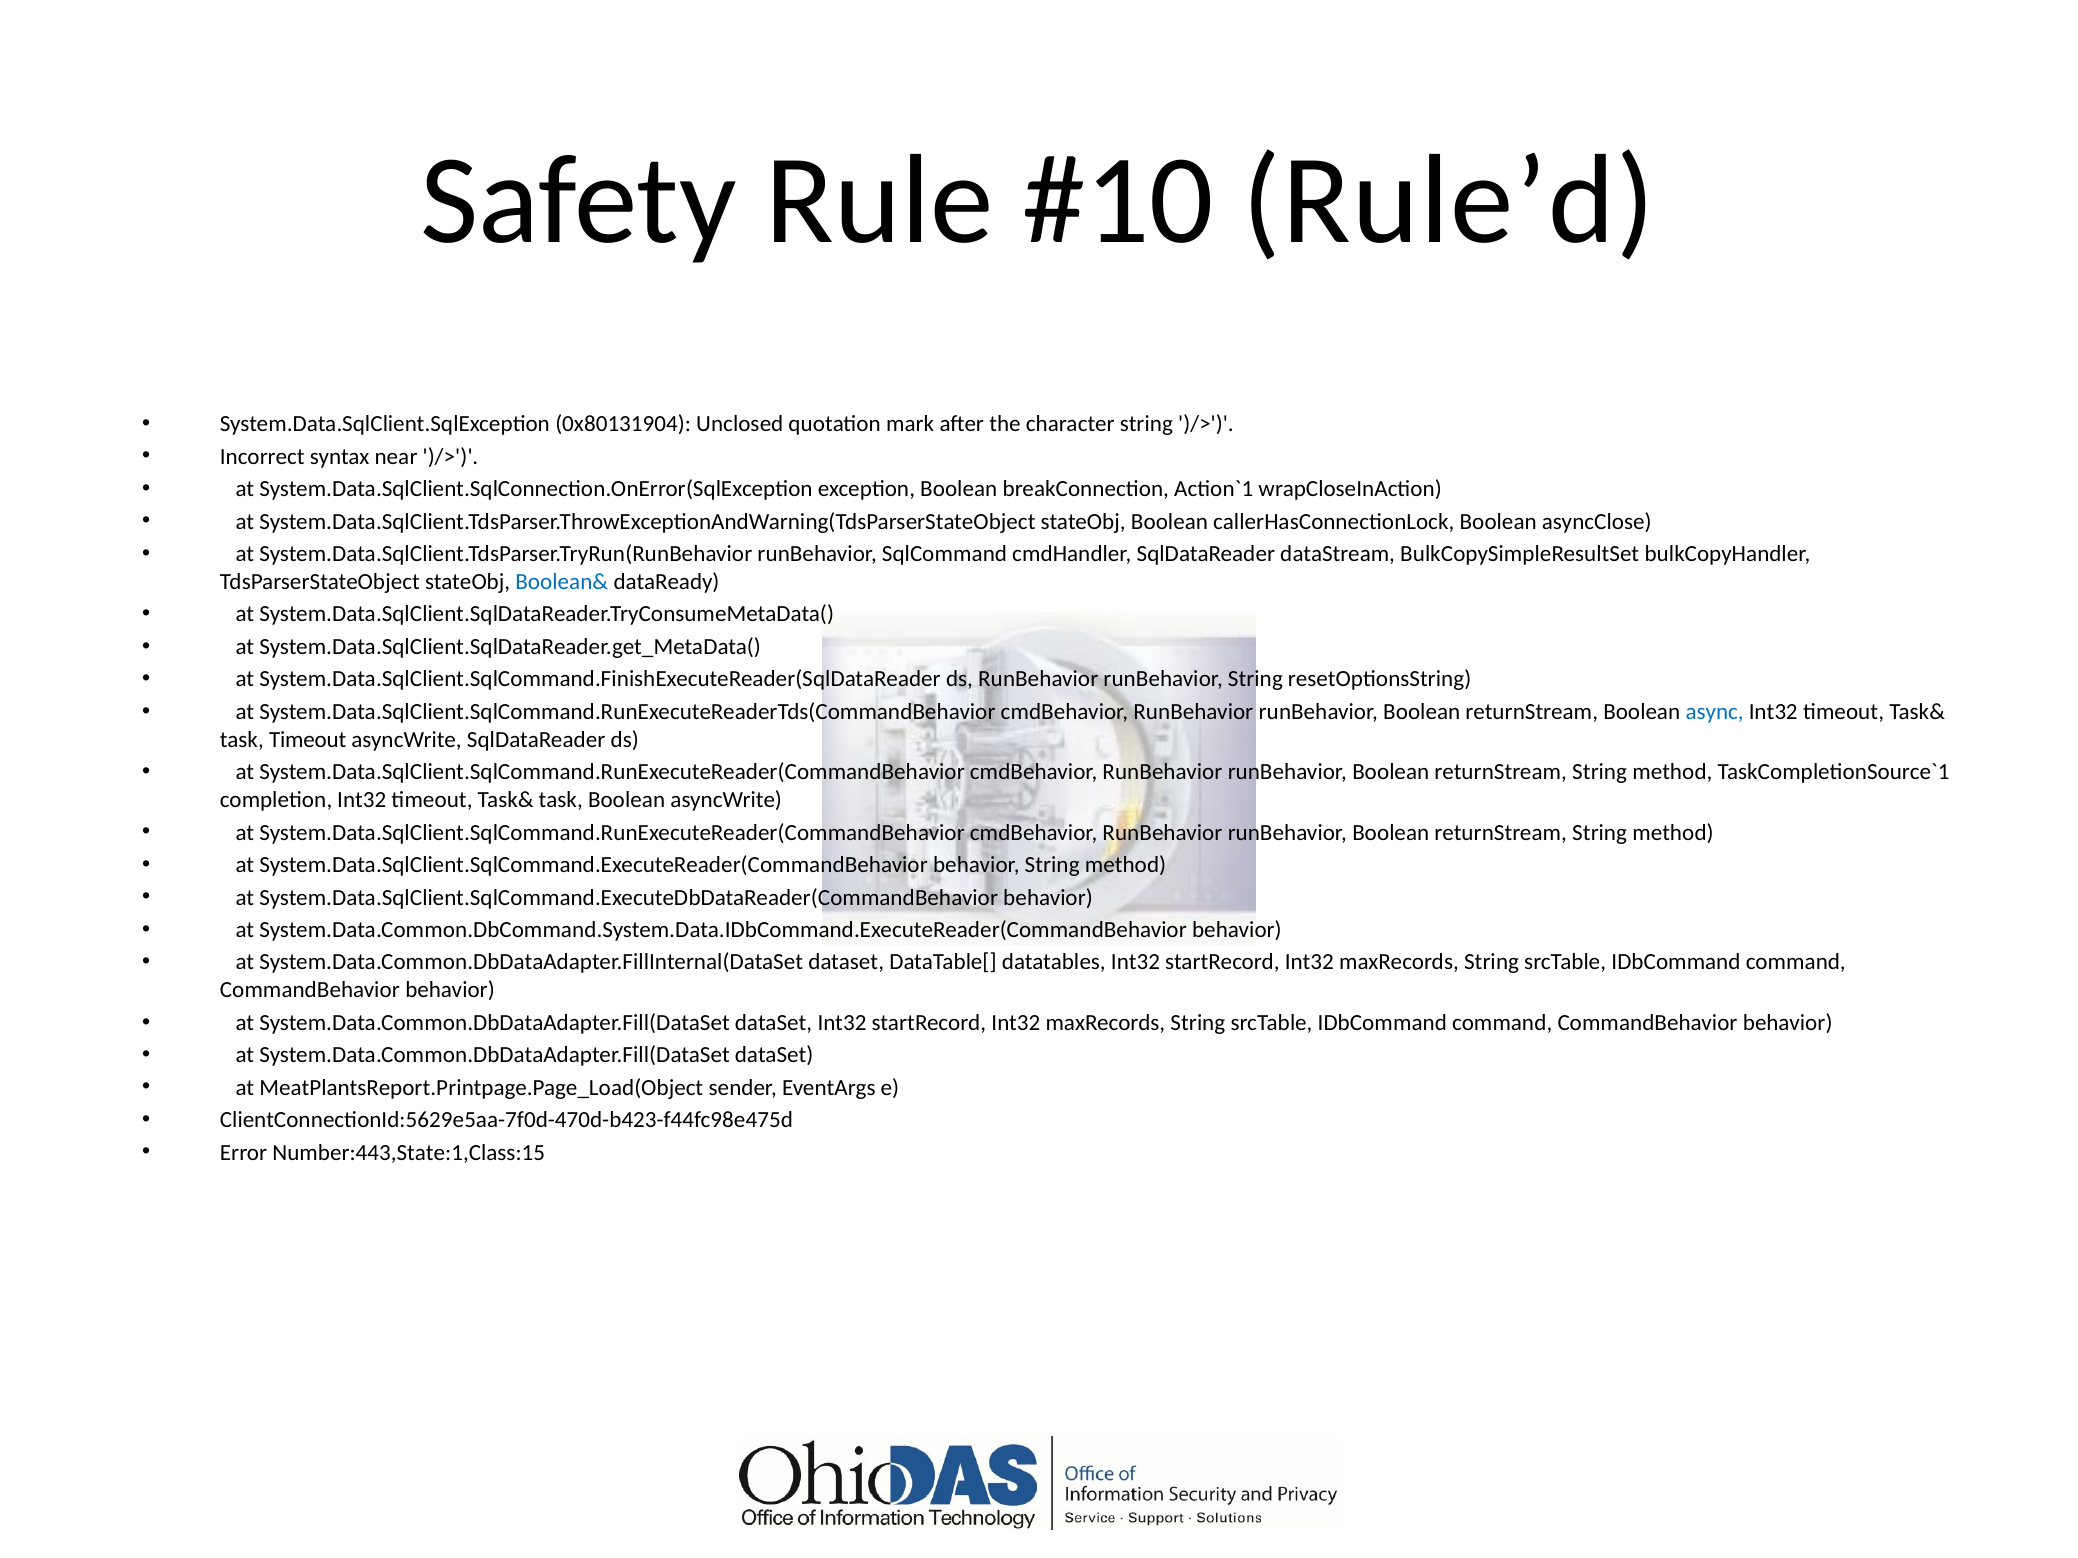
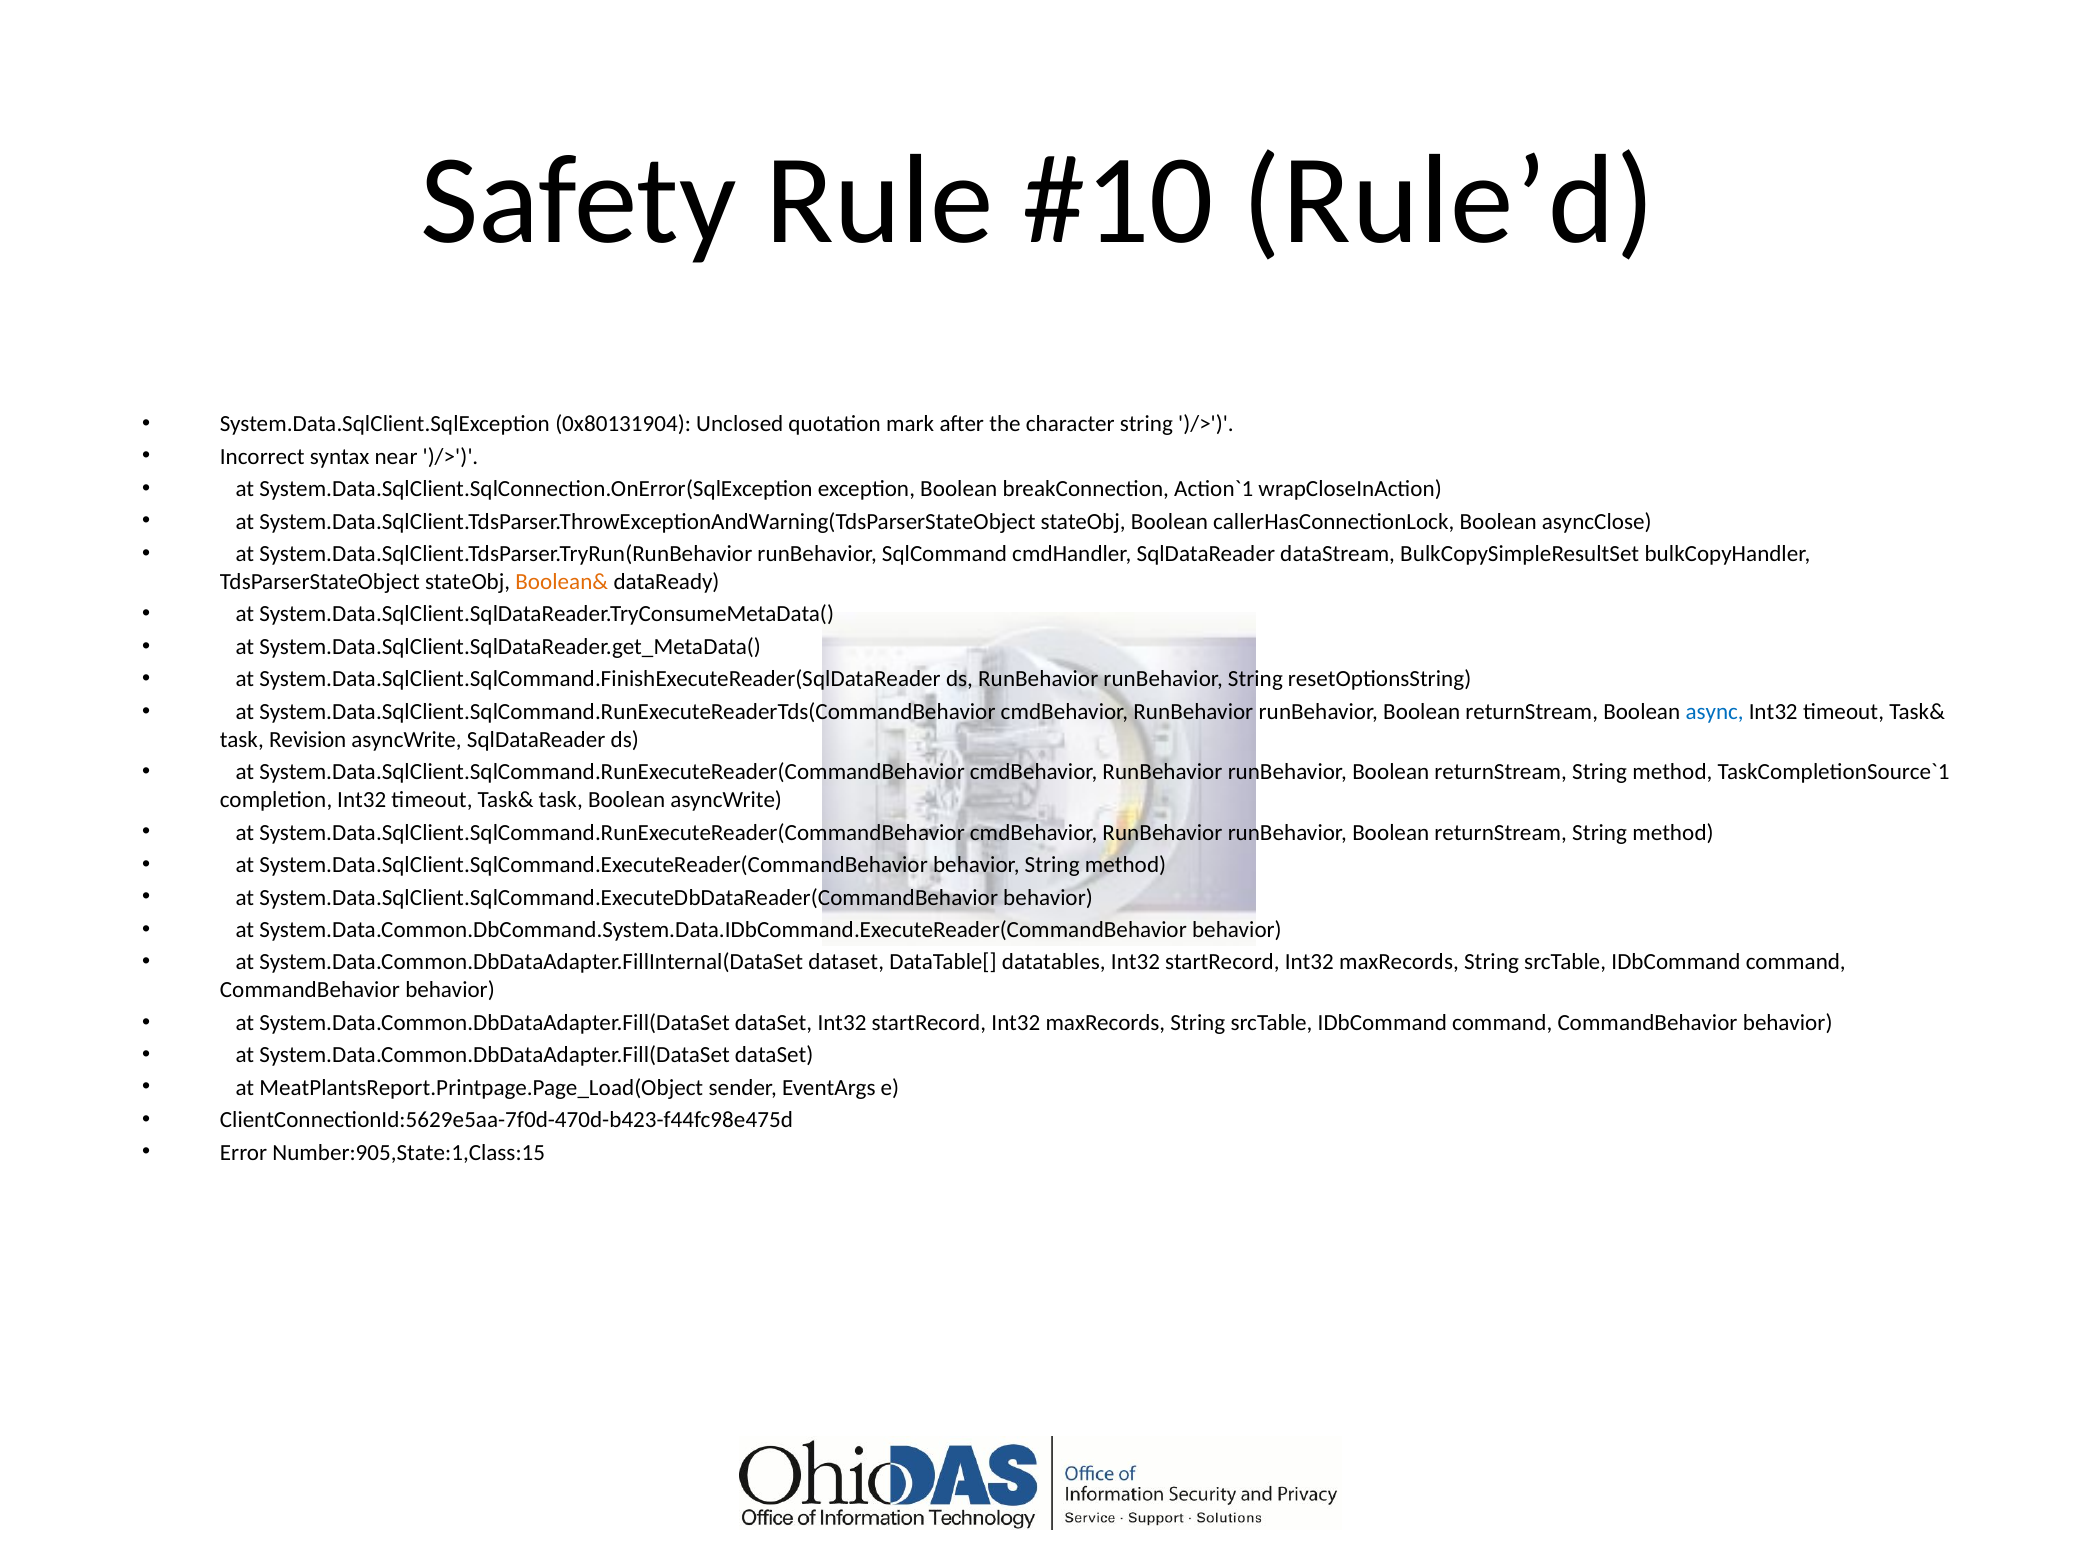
Boolean& colour: blue -> orange (562, 582)
task Timeout: Timeout -> Revision (308, 740)
Number:443,State:1,Class:15: Number:443,State:1,Class:15 -> Number:905,State:1,Class:15 (409, 1153)
